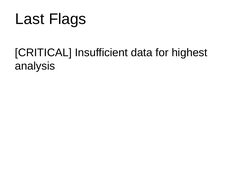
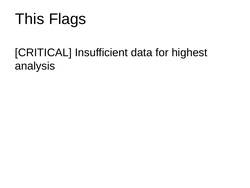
Last: Last -> This (30, 19)
